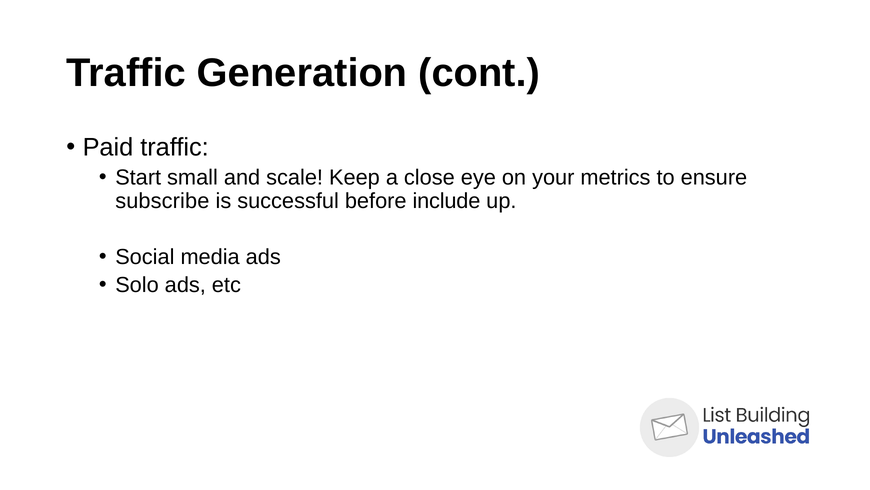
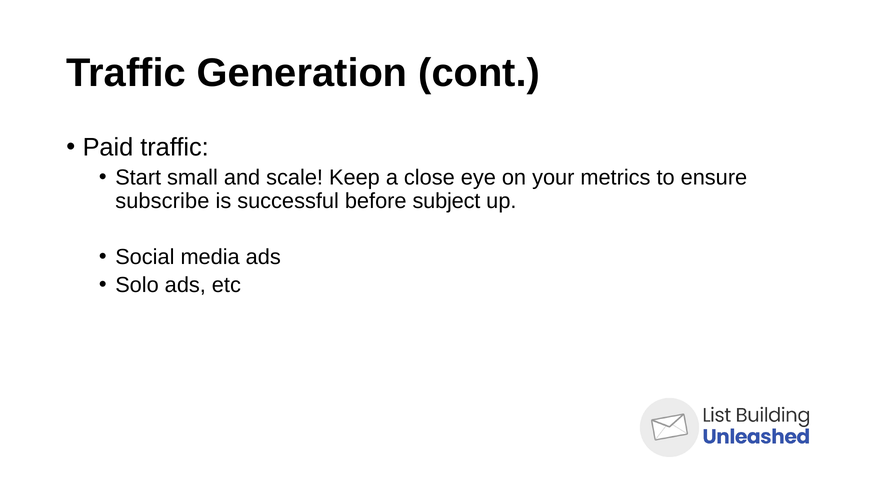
include: include -> subject (446, 201)
